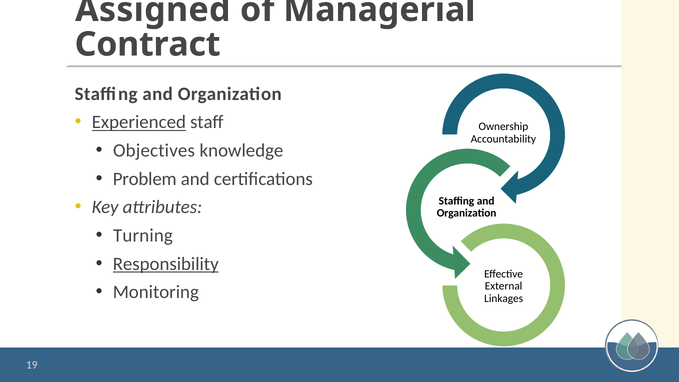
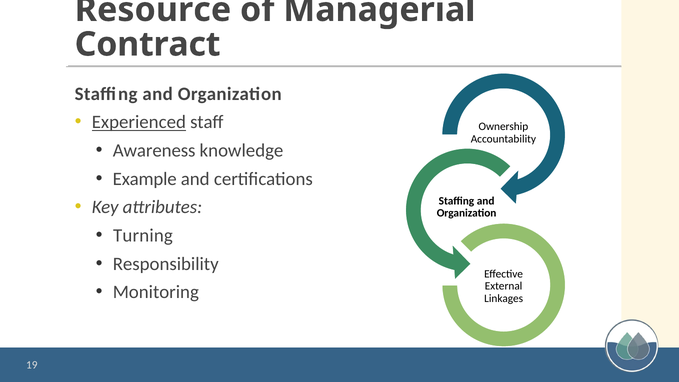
Assigned: Assigned -> Resource (153, 10)
Objectives: Objectives -> Awareness (154, 151)
Problem: Problem -> Example (145, 179)
Responsibility underline: present -> none (166, 264)
